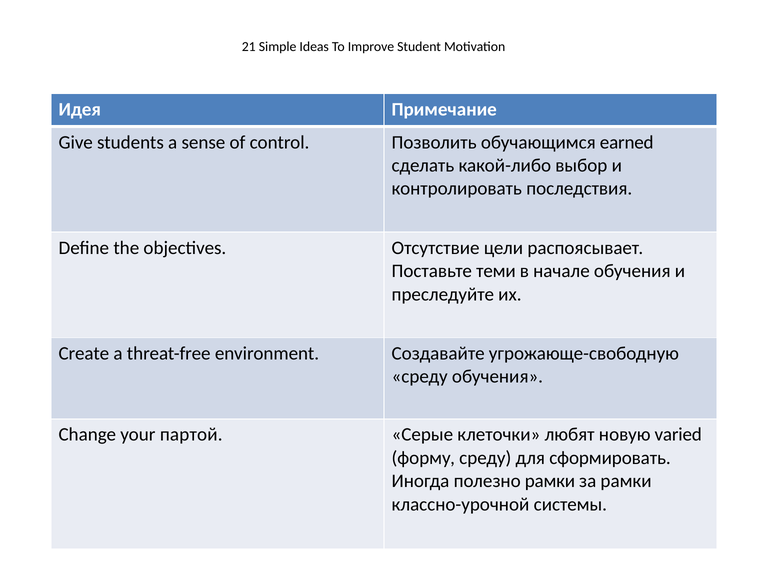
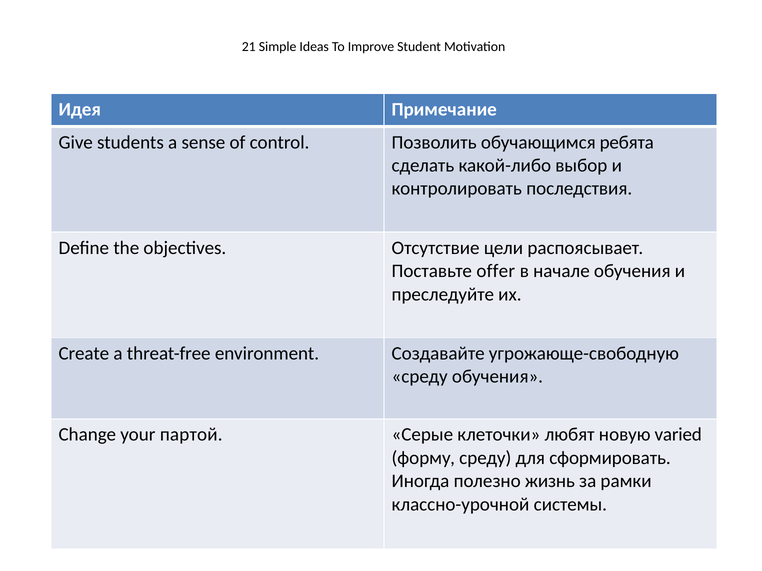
earned: earned -> ребята (627, 142)
теми: теми -> offer (496, 271)
полезно рамки: рамки -> жизнь (550, 482)
